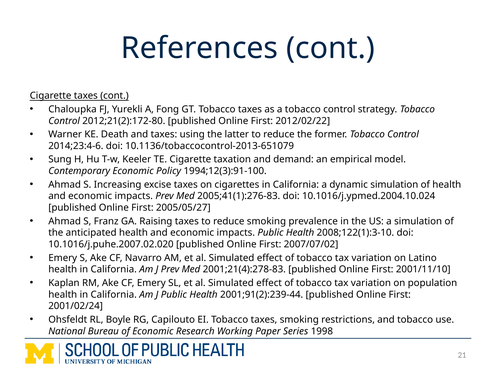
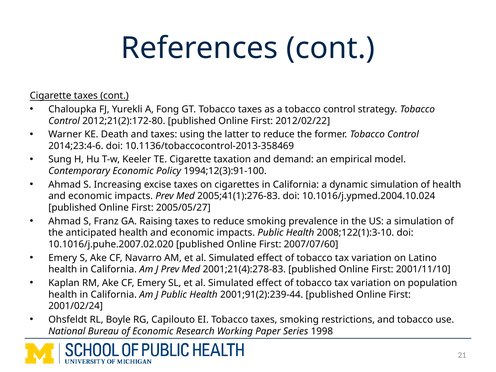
10.1136/tobaccocontrol-2013-651079: 10.1136/tobaccocontrol-2013-651079 -> 10.1136/tobaccocontrol-2013-358469 (210, 146)
2007/07/02: 2007/07/02 -> 2007/07/60 (311, 244)
